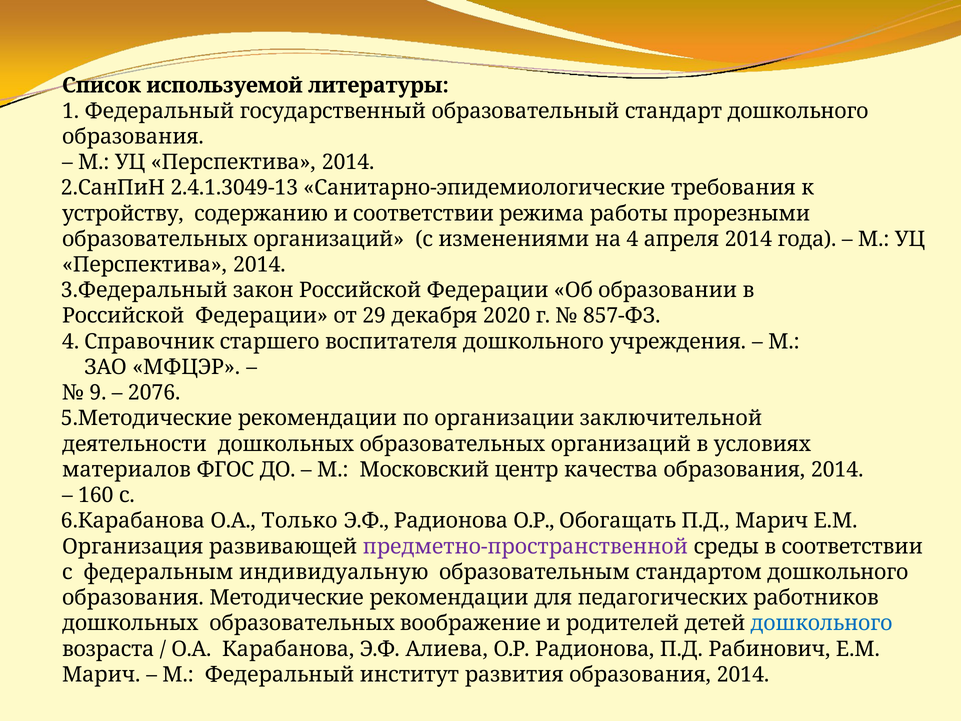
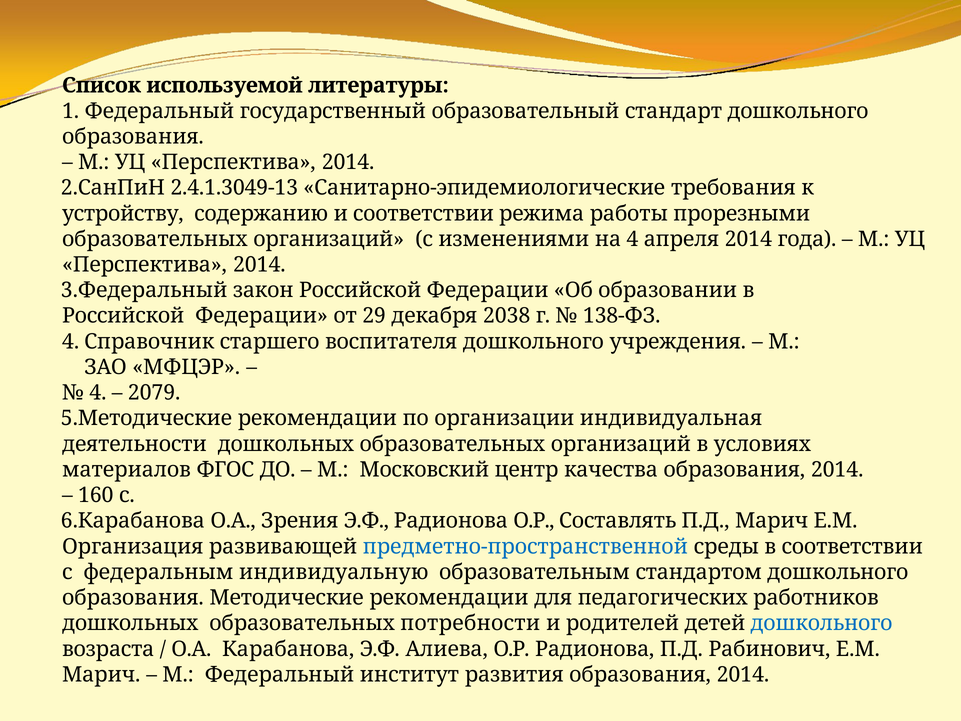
2020: 2020 -> 2038 (507, 316)
857-ФЗ: 857-ФЗ -> 138-ФЗ (622, 316)
9: 9 -> 4 (98, 393)
2076: 2076 -> 2079 (154, 393)
заключительной: заключительной -> индивидуальная (671, 418)
Только: Только -> Зрения (300, 521)
Обогащать: Обогащать -> Составлять (618, 521)
предметно-пространственной colour: purple -> blue (525, 546)
воображение: воображение -> потребности (470, 623)
